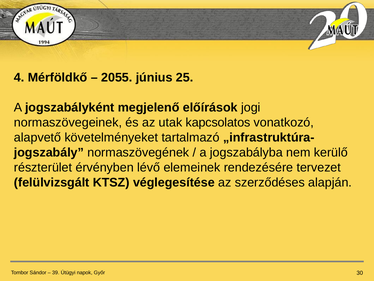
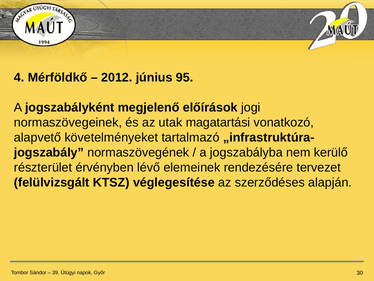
2055: 2055 -> 2012 (117, 77)
25: 25 -> 95 (185, 77)
kapcsolatos: kapcsolatos -> magatartási (218, 122)
